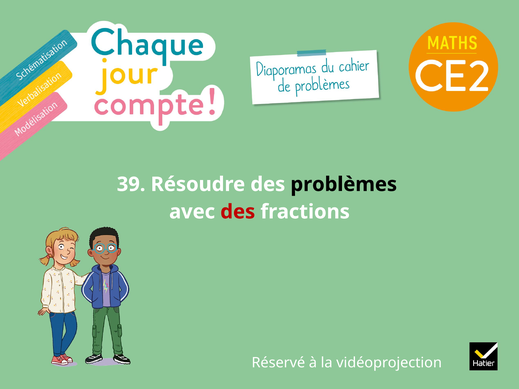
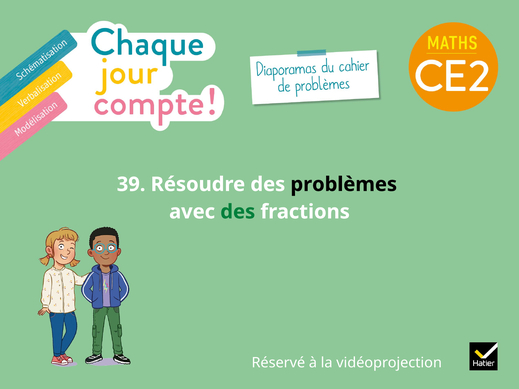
des colour: red -> green (238, 212)
